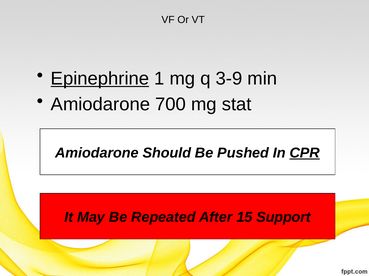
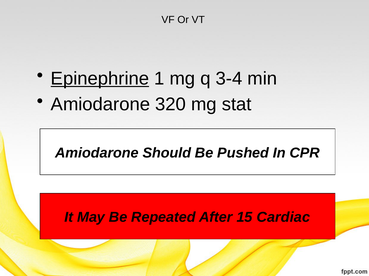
3-9: 3-9 -> 3-4 (229, 79)
700: 700 -> 320 (171, 105)
CPR underline: present -> none (305, 153)
Support: Support -> Cardiac (283, 218)
